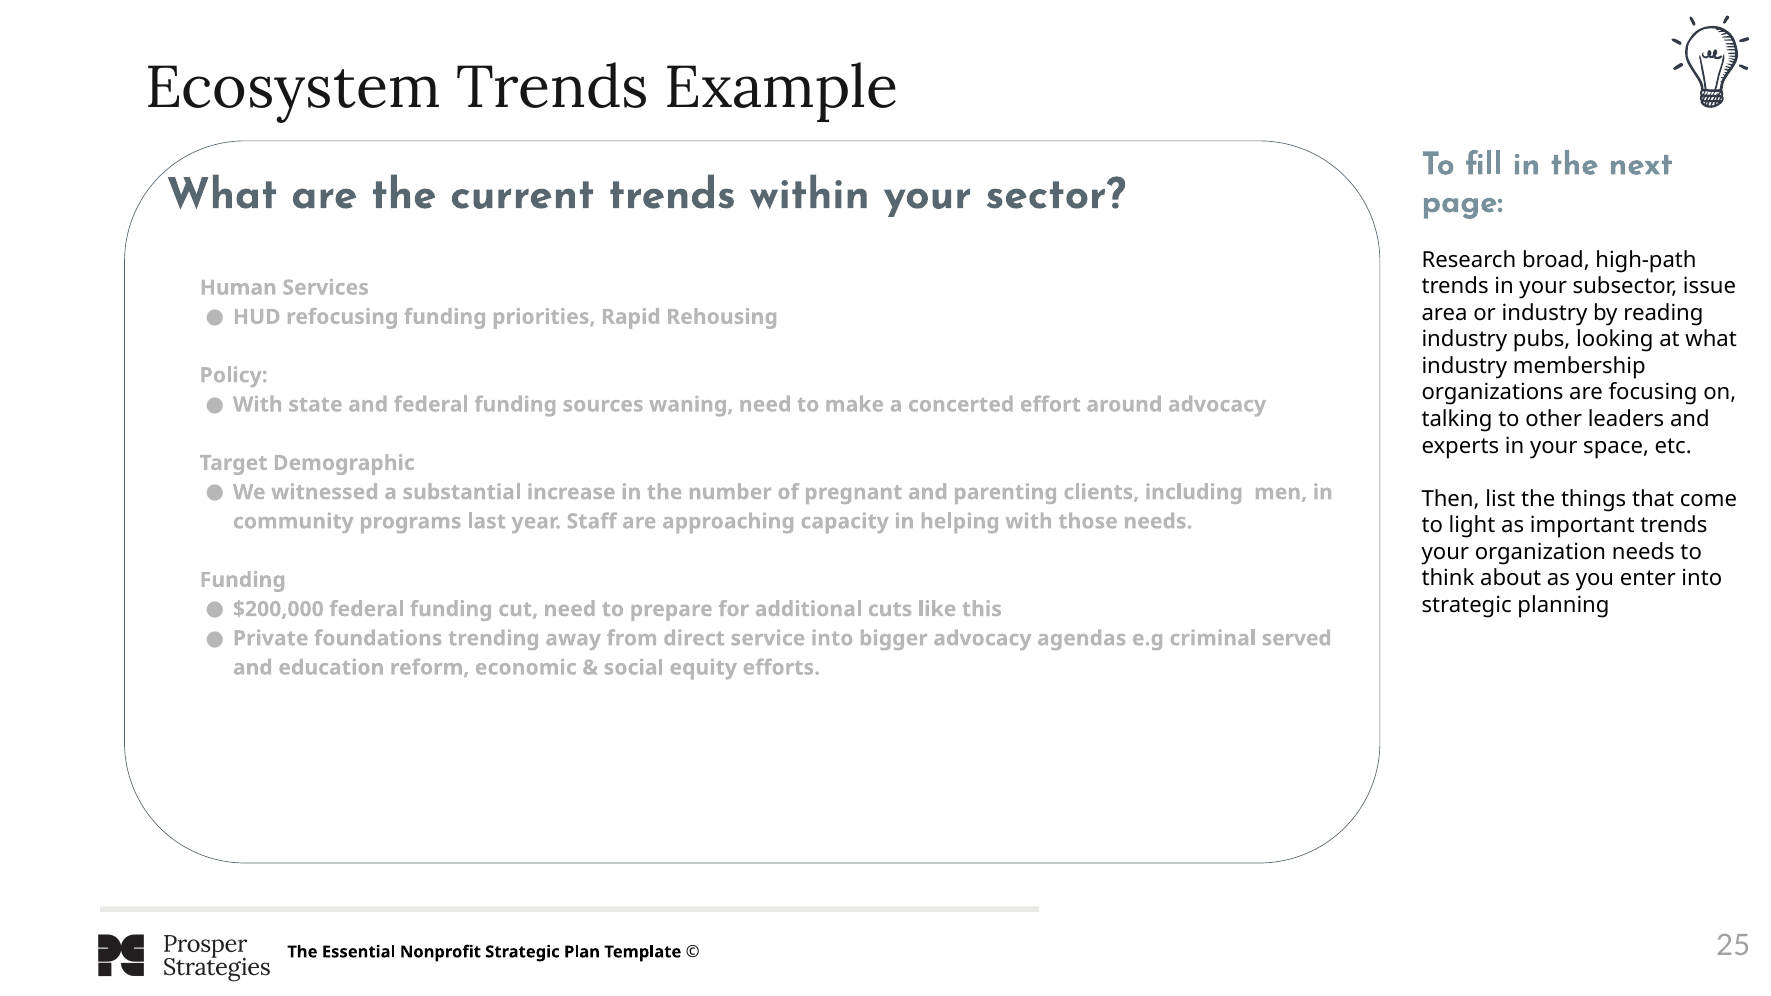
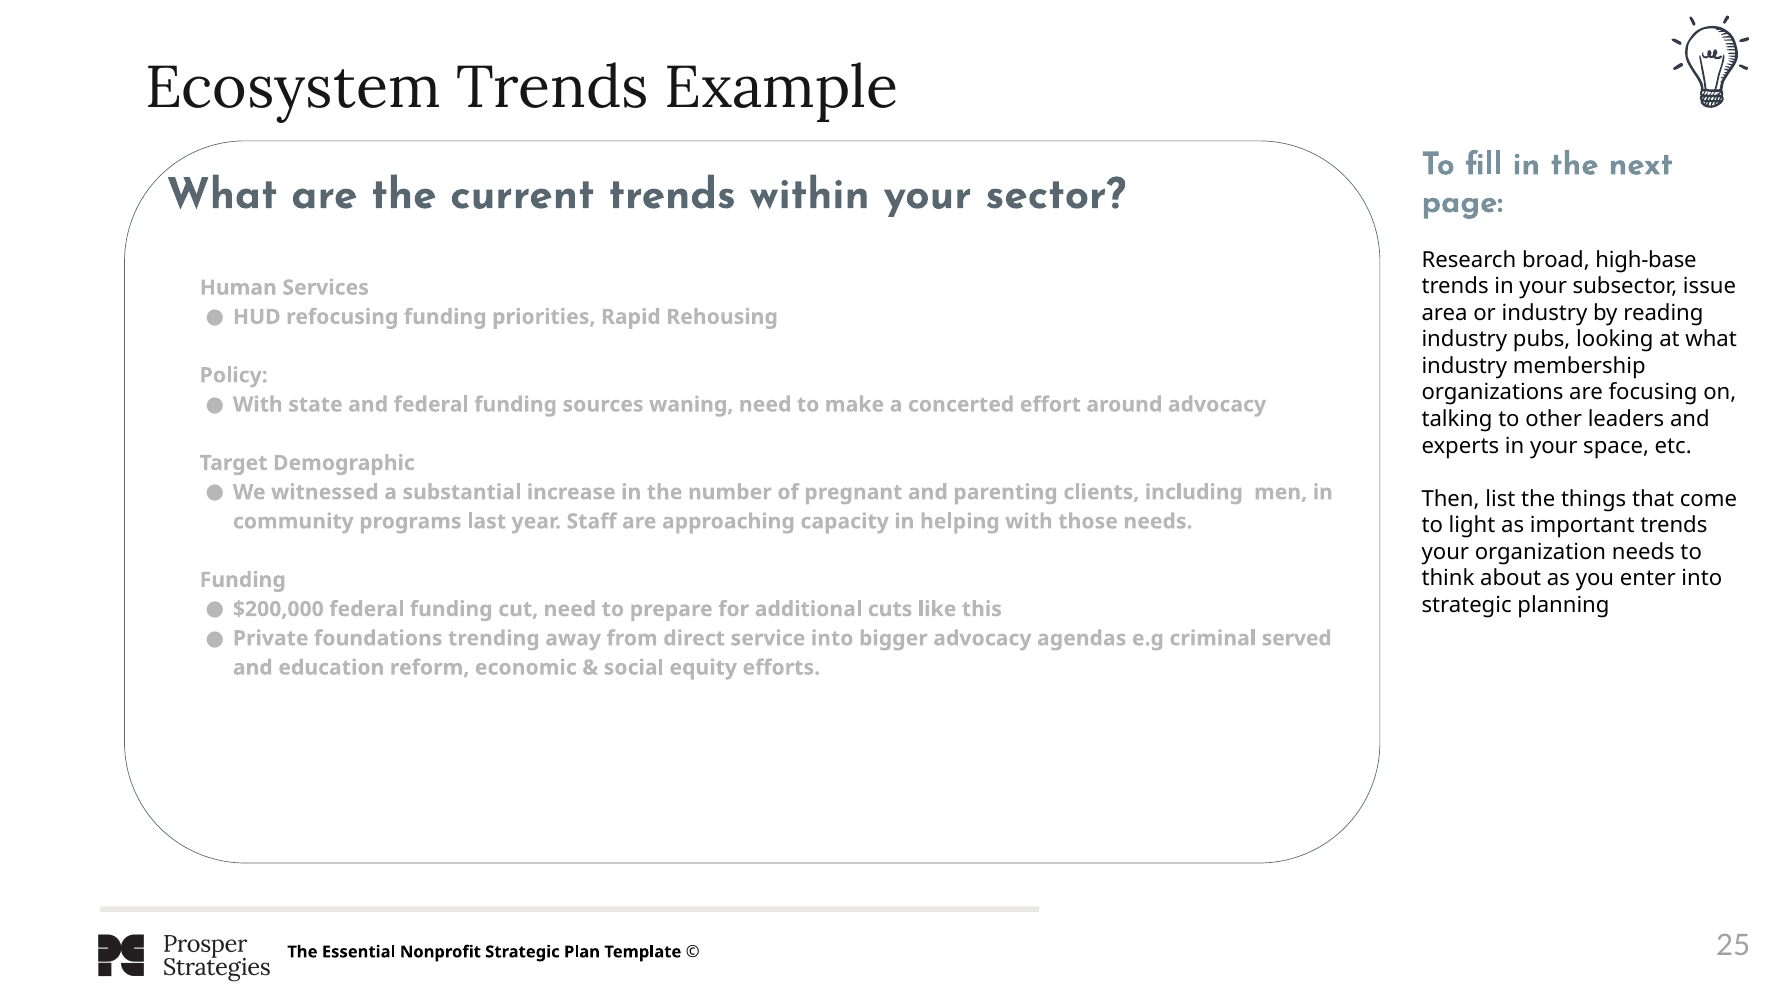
high-path: high-path -> high-base (1646, 260)
